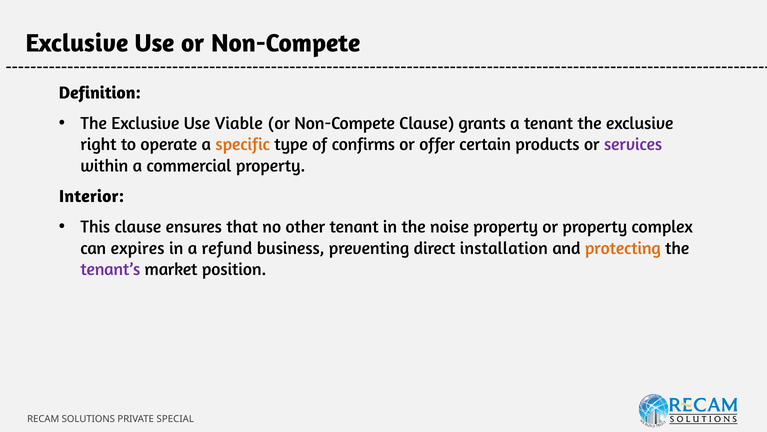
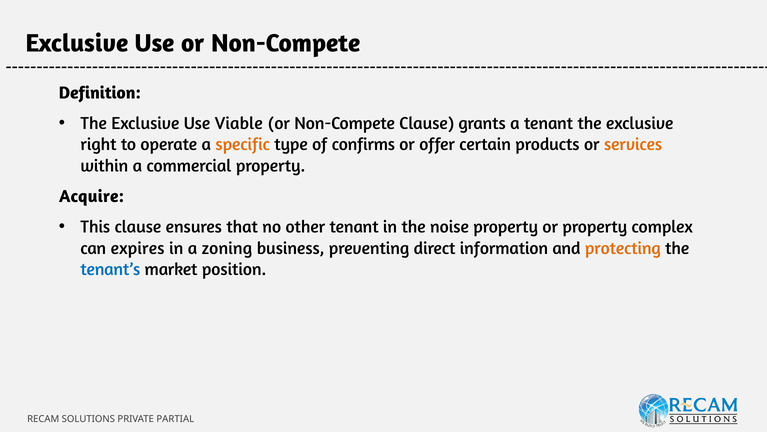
services colour: purple -> orange (633, 144)
Interior: Interior -> Acquire (92, 196)
refund: refund -> zoning (227, 248)
installation: installation -> information (504, 248)
tenant’s colour: purple -> blue (110, 269)
SPECIAL: SPECIAL -> PARTIAL (175, 419)
